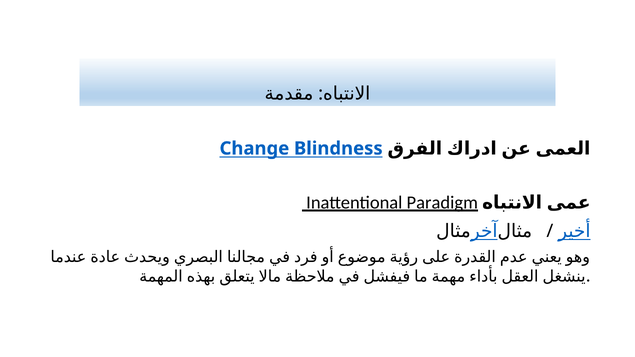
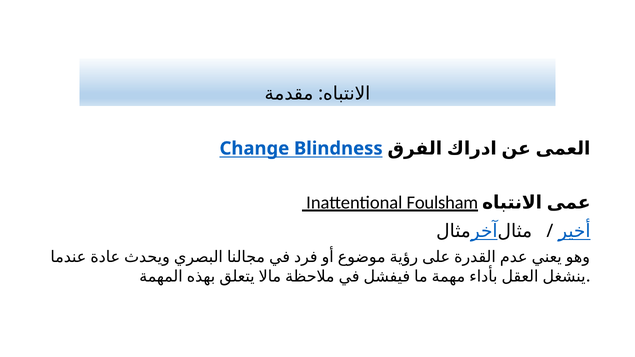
Paradigm: Paradigm -> Foulsham (442, 203)
